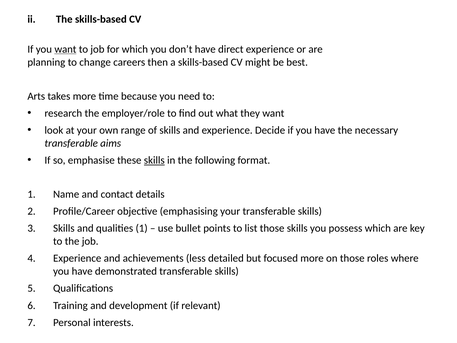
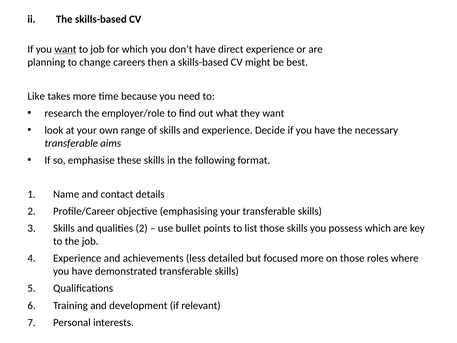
Arts: Arts -> Like (36, 96)
skills underline: present -> none (154, 160)
qualities 1: 1 -> 2 (142, 228)
